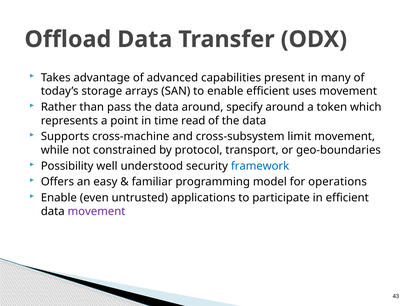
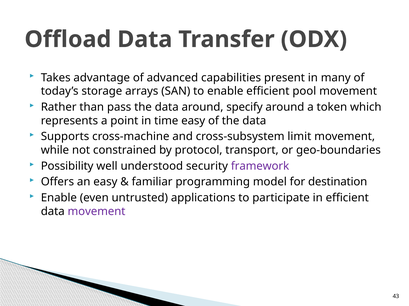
uses: uses -> pool (304, 91)
time read: read -> easy (193, 121)
framework colour: blue -> purple (260, 166)
operations: operations -> destination (338, 182)
